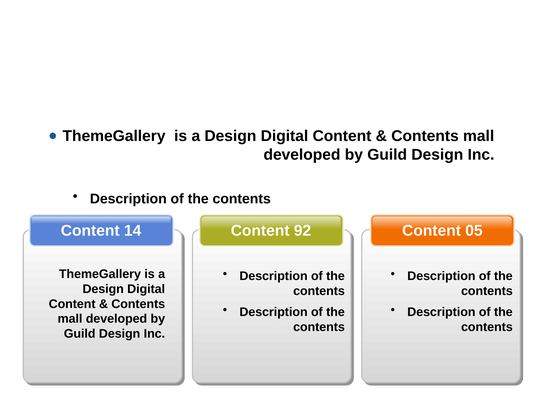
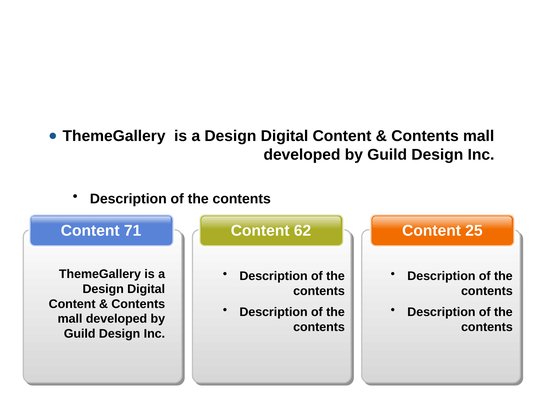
14: 14 -> 71 (133, 231)
92: 92 -> 62 (303, 231)
05: 05 -> 25 (474, 231)
